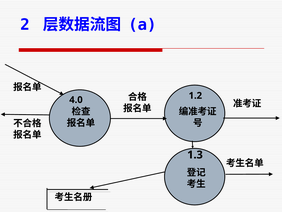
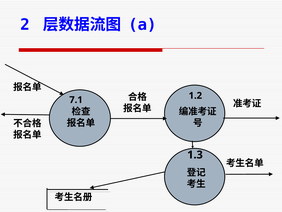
4.0: 4.0 -> 7.1 (76, 100)
